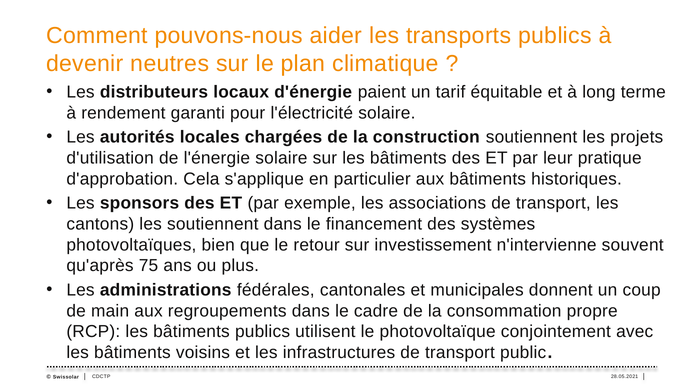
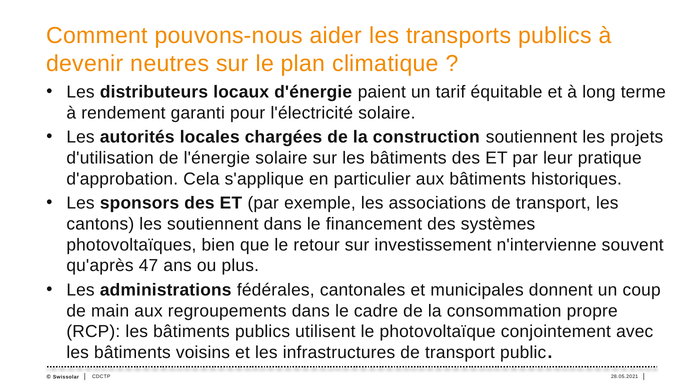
75: 75 -> 47 (148, 265)
